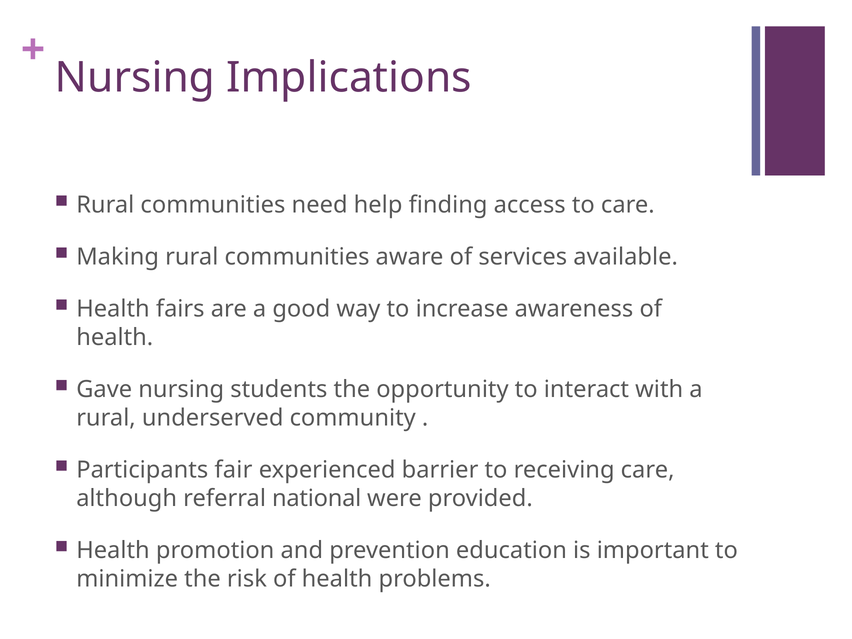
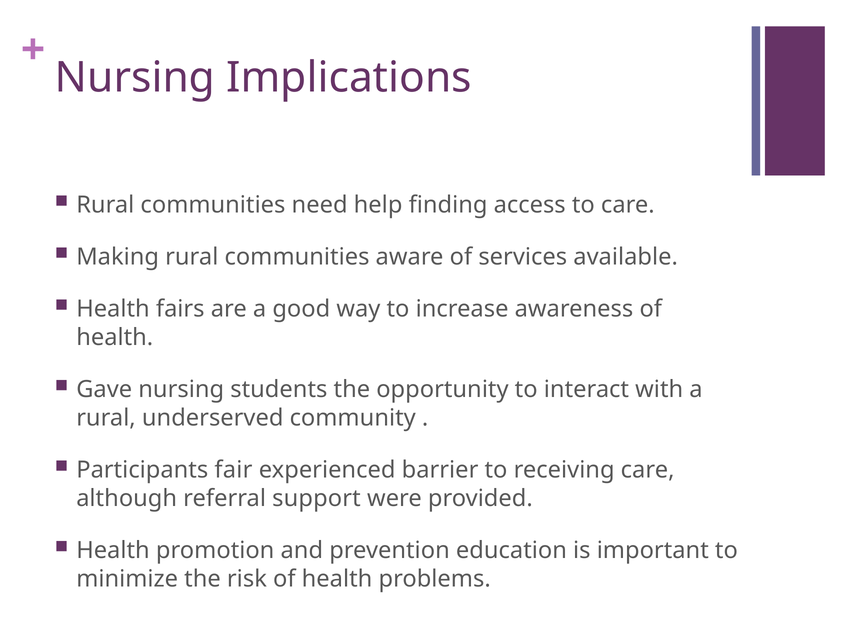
national: national -> support (317, 498)
